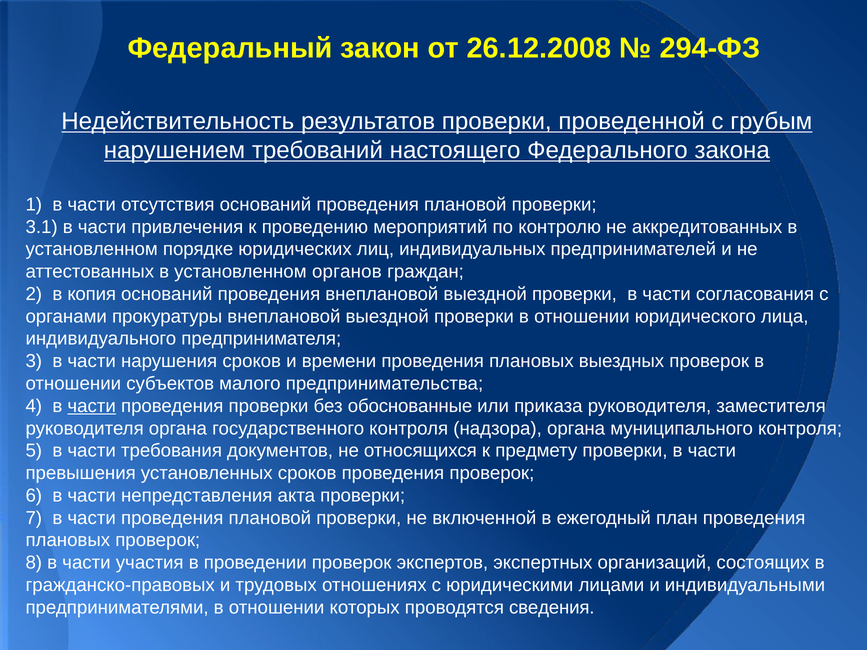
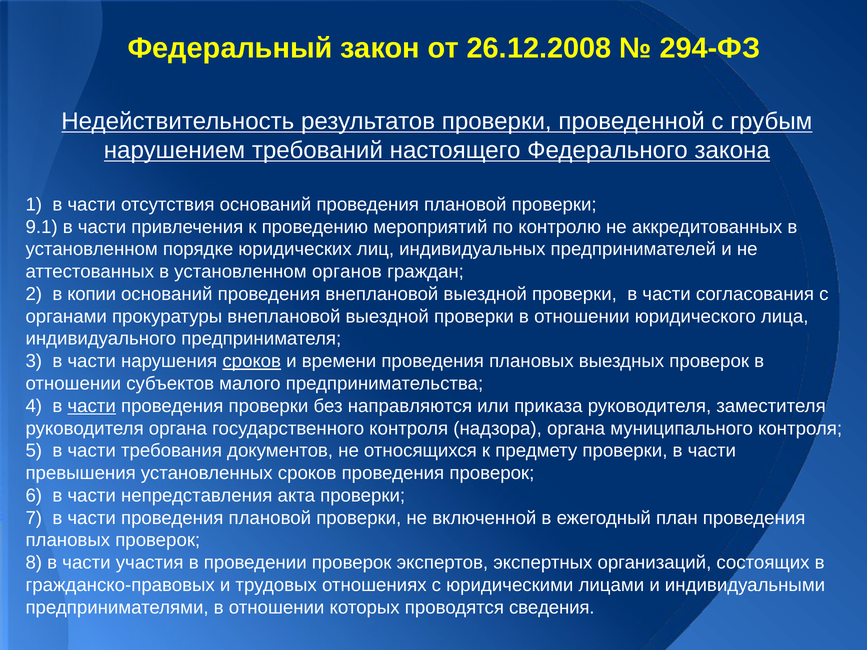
3.1: 3.1 -> 9.1 (42, 227)
копия: копия -> копии (92, 294)
сроков underline: none -> present (252, 361)
обоснованные: обоснованные -> направляются (410, 406)
